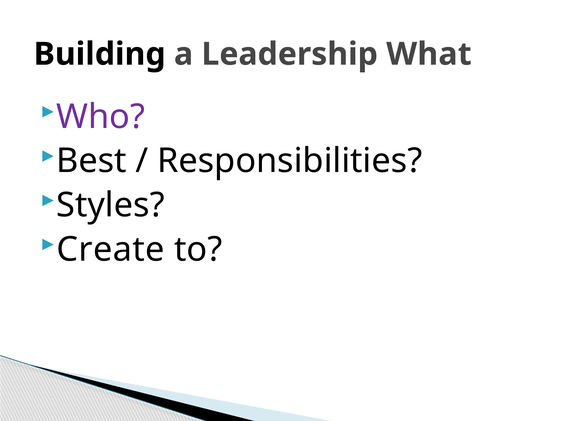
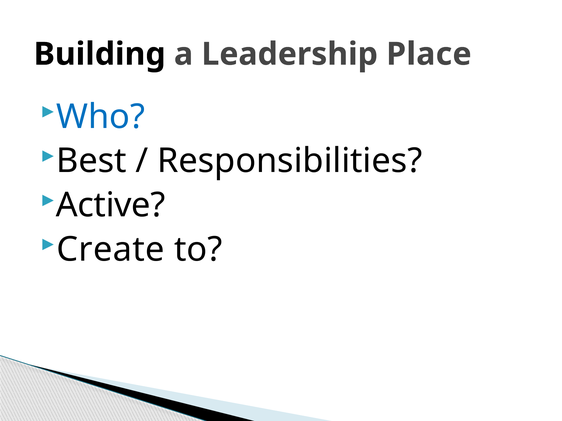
What: What -> Place (429, 54)
Who colour: purple -> blue (101, 117)
Styles: Styles -> Active (111, 205)
